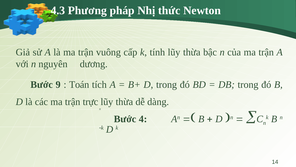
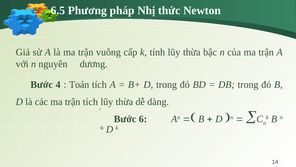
4.3: 4.3 -> 6.5 (58, 10)
9: 9 -> 4 (58, 84)
trận trực: trực -> tích (90, 102)
4: 4 -> 6 (143, 119)
